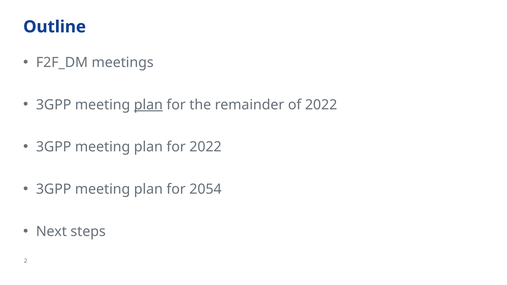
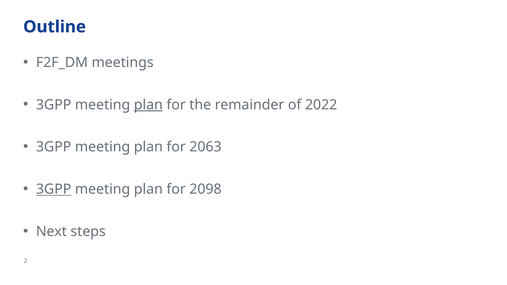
for 2022: 2022 -> 2063 (205, 147)
3GPP underline: none -> present (54, 189)
2054: 2054 -> 2098 (205, 189)
